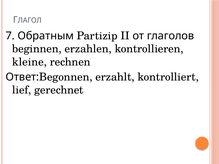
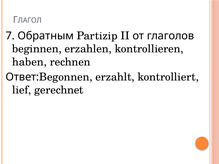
kleine: kleine -> haben (29, 62)
